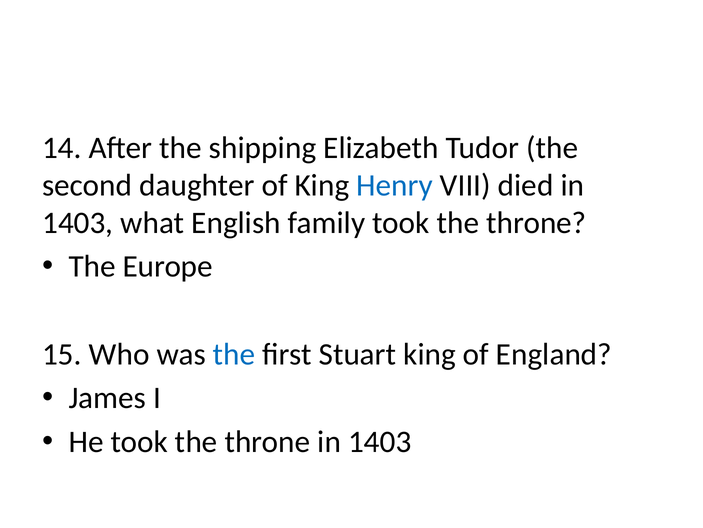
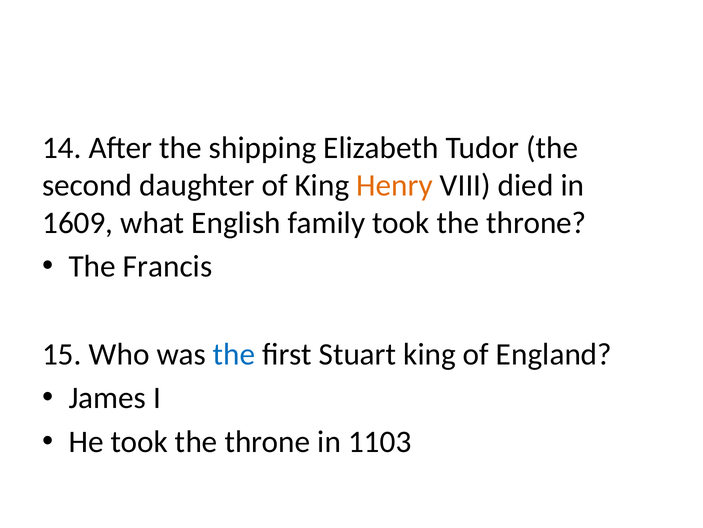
Henry colour: blue -> orange (395, 185)
1403: 1403 -> 1609 (78, 222)
Europe: Europe -> Francis (168, 266)
throne in 1403: 1403 -> 1103 (380, 441)
